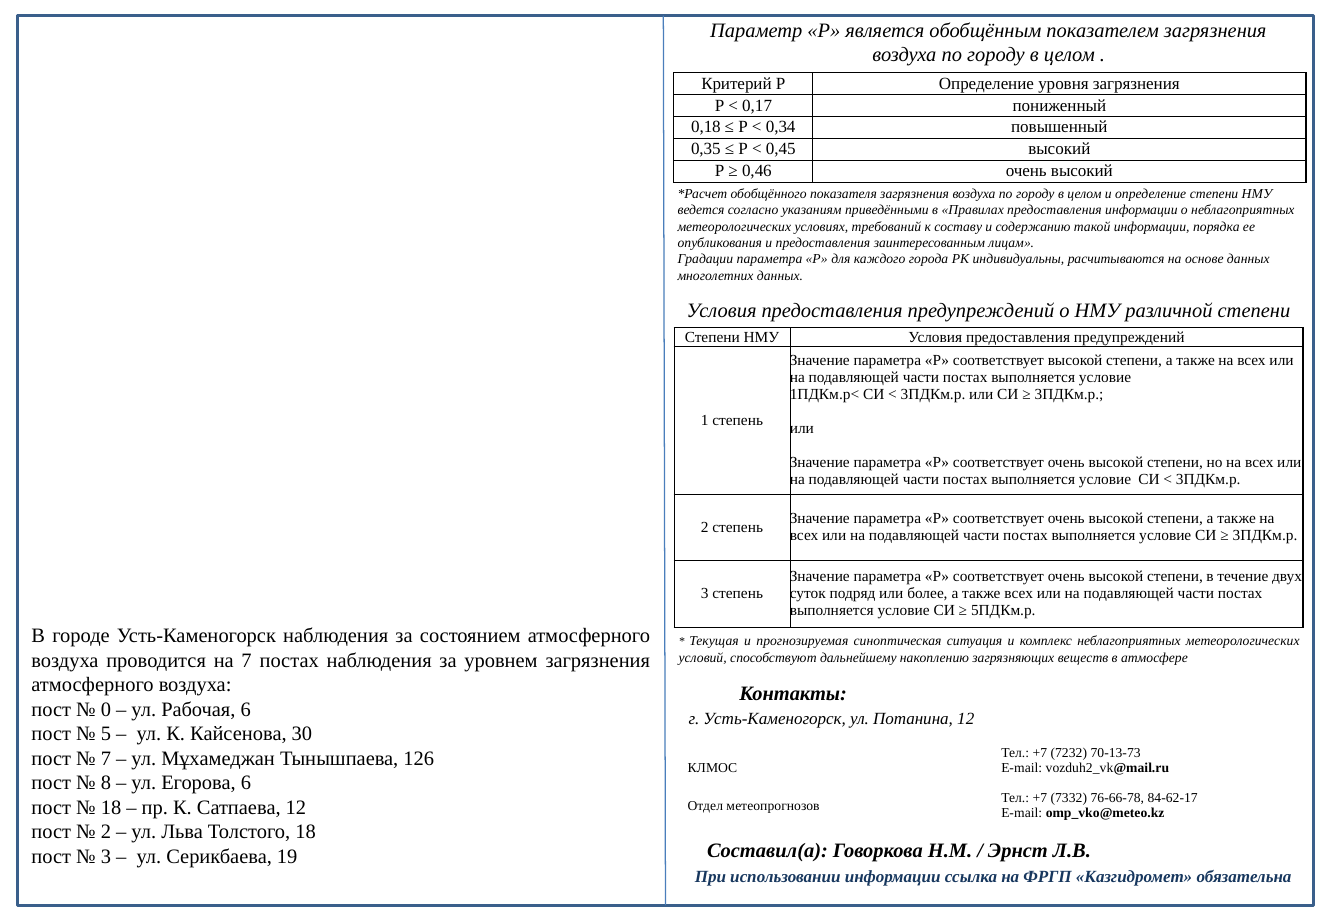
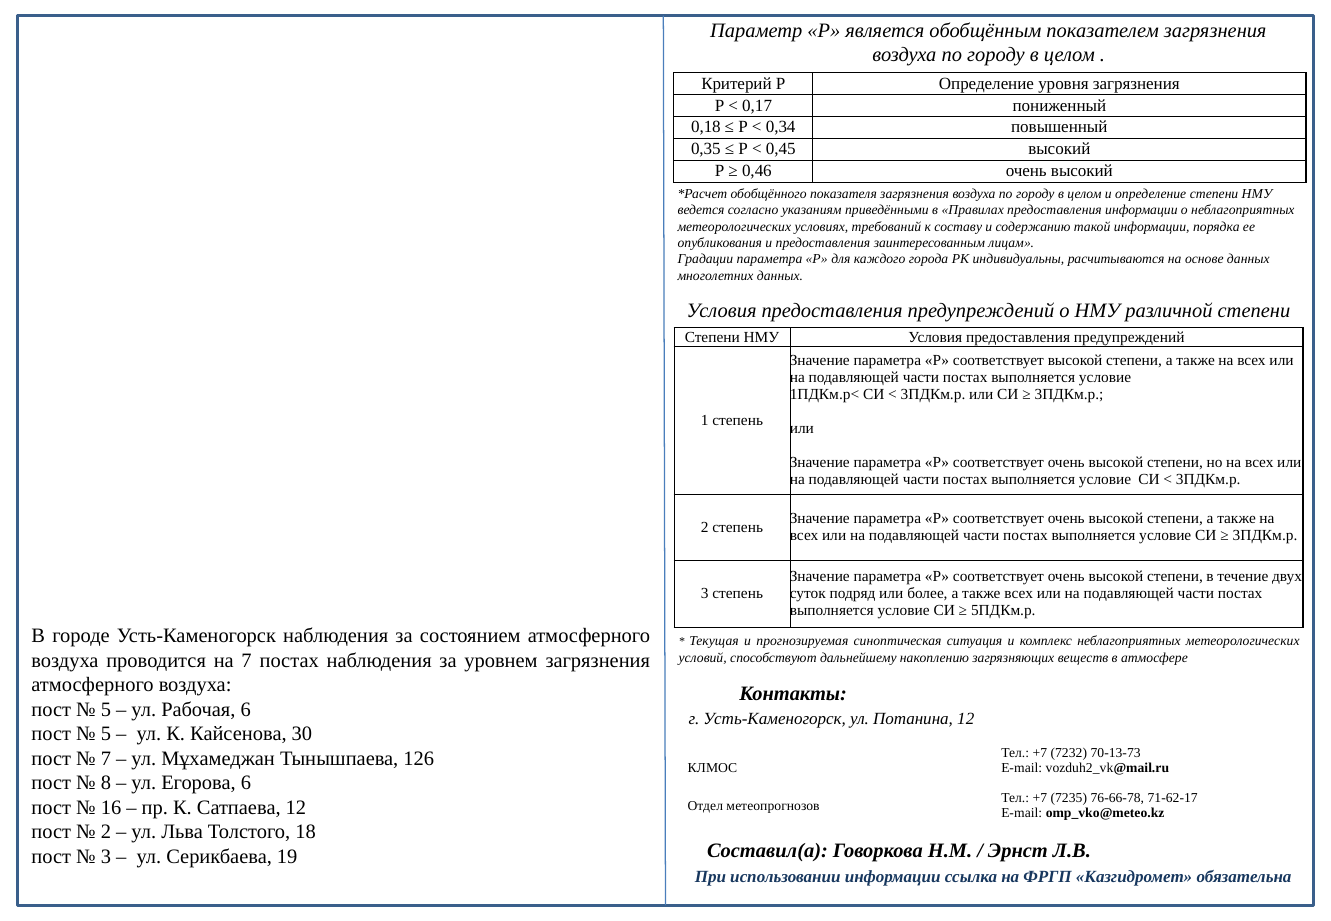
0: 0 -> 5 (106, 710)
7332: 7332 -> 7235 (1069, 798)
84-62-17: 84-62-17 -> 71-62-17 (1173, 798)
18: 18 -> 16 (111, 808)
